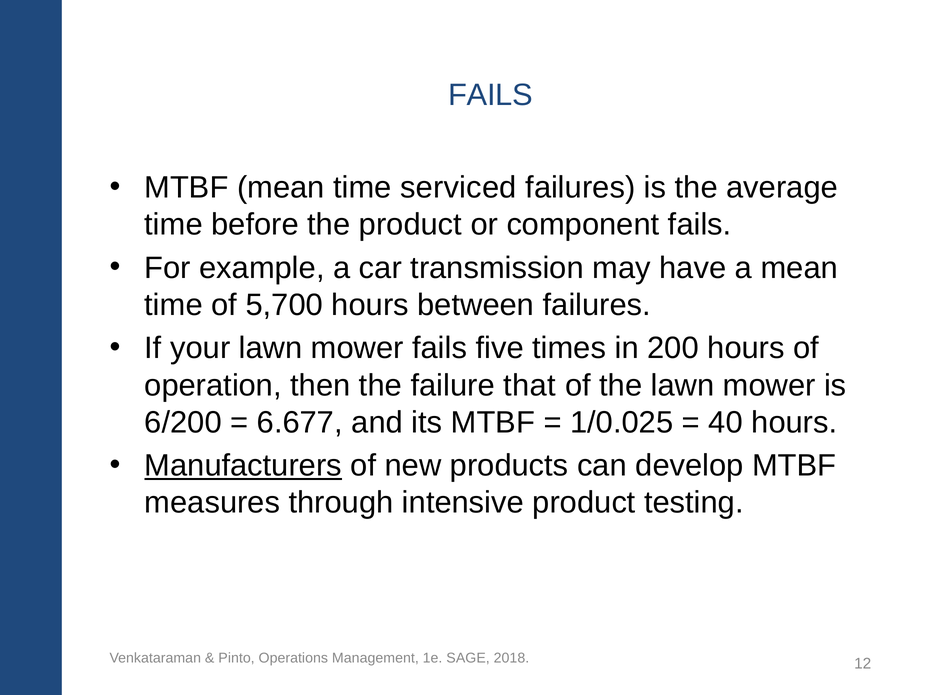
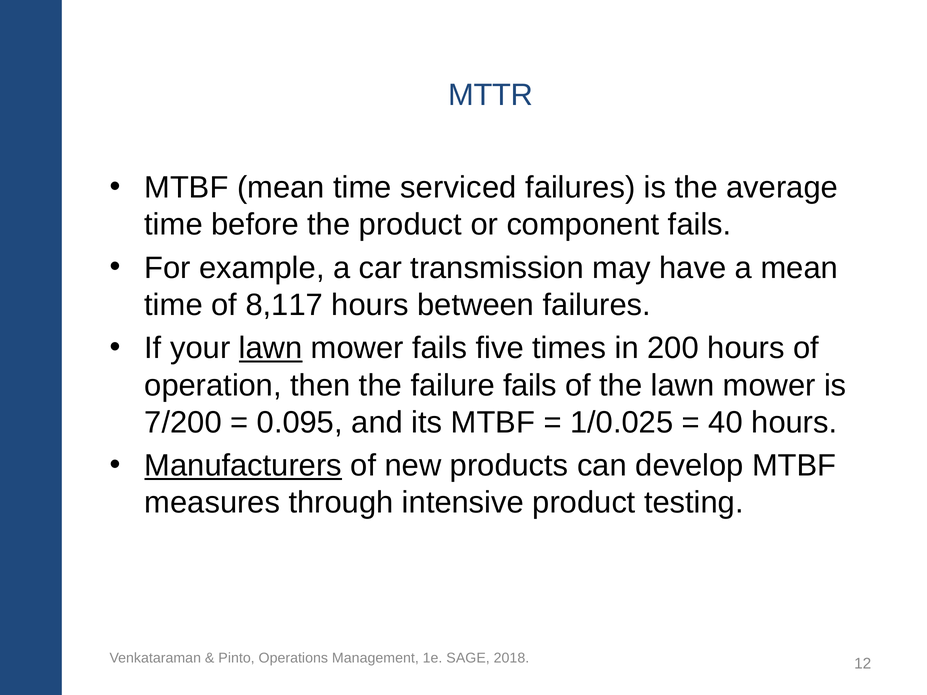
FAILS: FAILS -> MTTR (491, 95)
5,700: 5,700 -> 8,117 (284, 305)
lawn underline: none -> present (271, 348)
failure that: that -> fails (530, 385)
6/200: 6/200 -> 7/200 (183, 423)
6.677: 6.677 -> 0.095 (300, 423)
